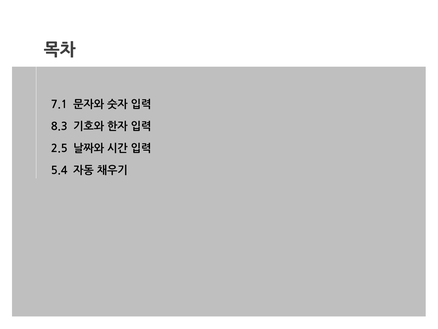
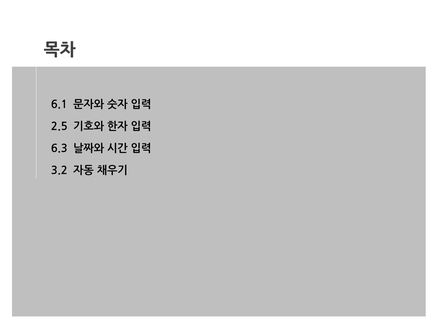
7.1: 7.1 -> 6.1 (59, 104)
8.3: 8.3 -> 2.5 (59, 126)
2.5: 2.5 -> 6.3 (59, 148)
5.4: 5.4 -> 3.2 (59, 170)
